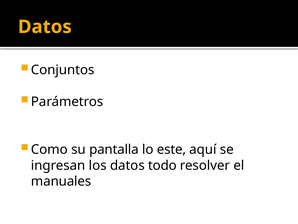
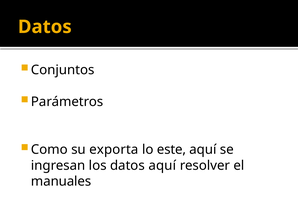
pantalla: pantalla -> exporta (114, 149)
datos todo: todo -> aquí (162, 165)
